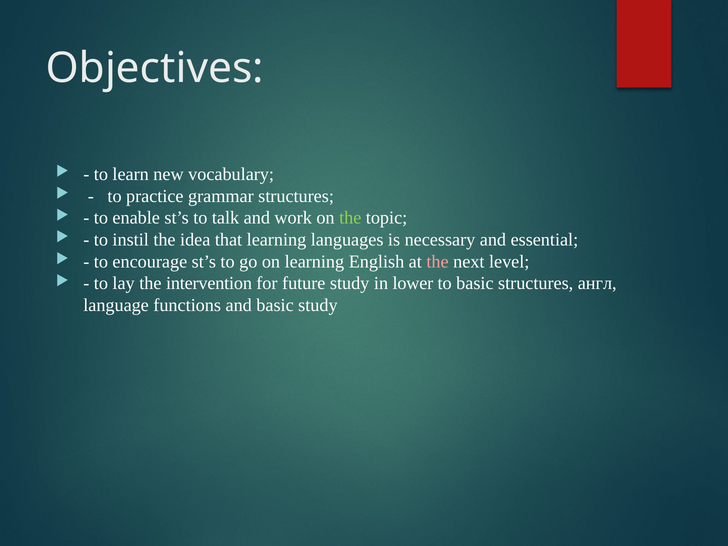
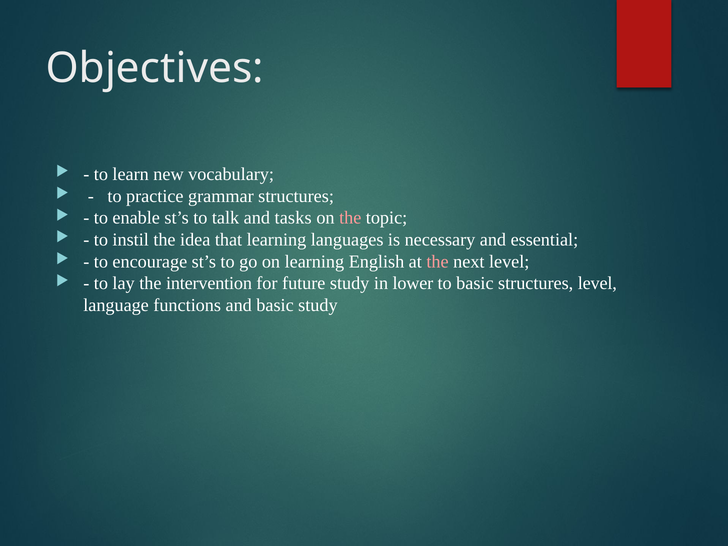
work: work -> tasks (293, 218)
the colour: light green -> pink (350, 218)
structures англ: англ -> level (597, 283)
